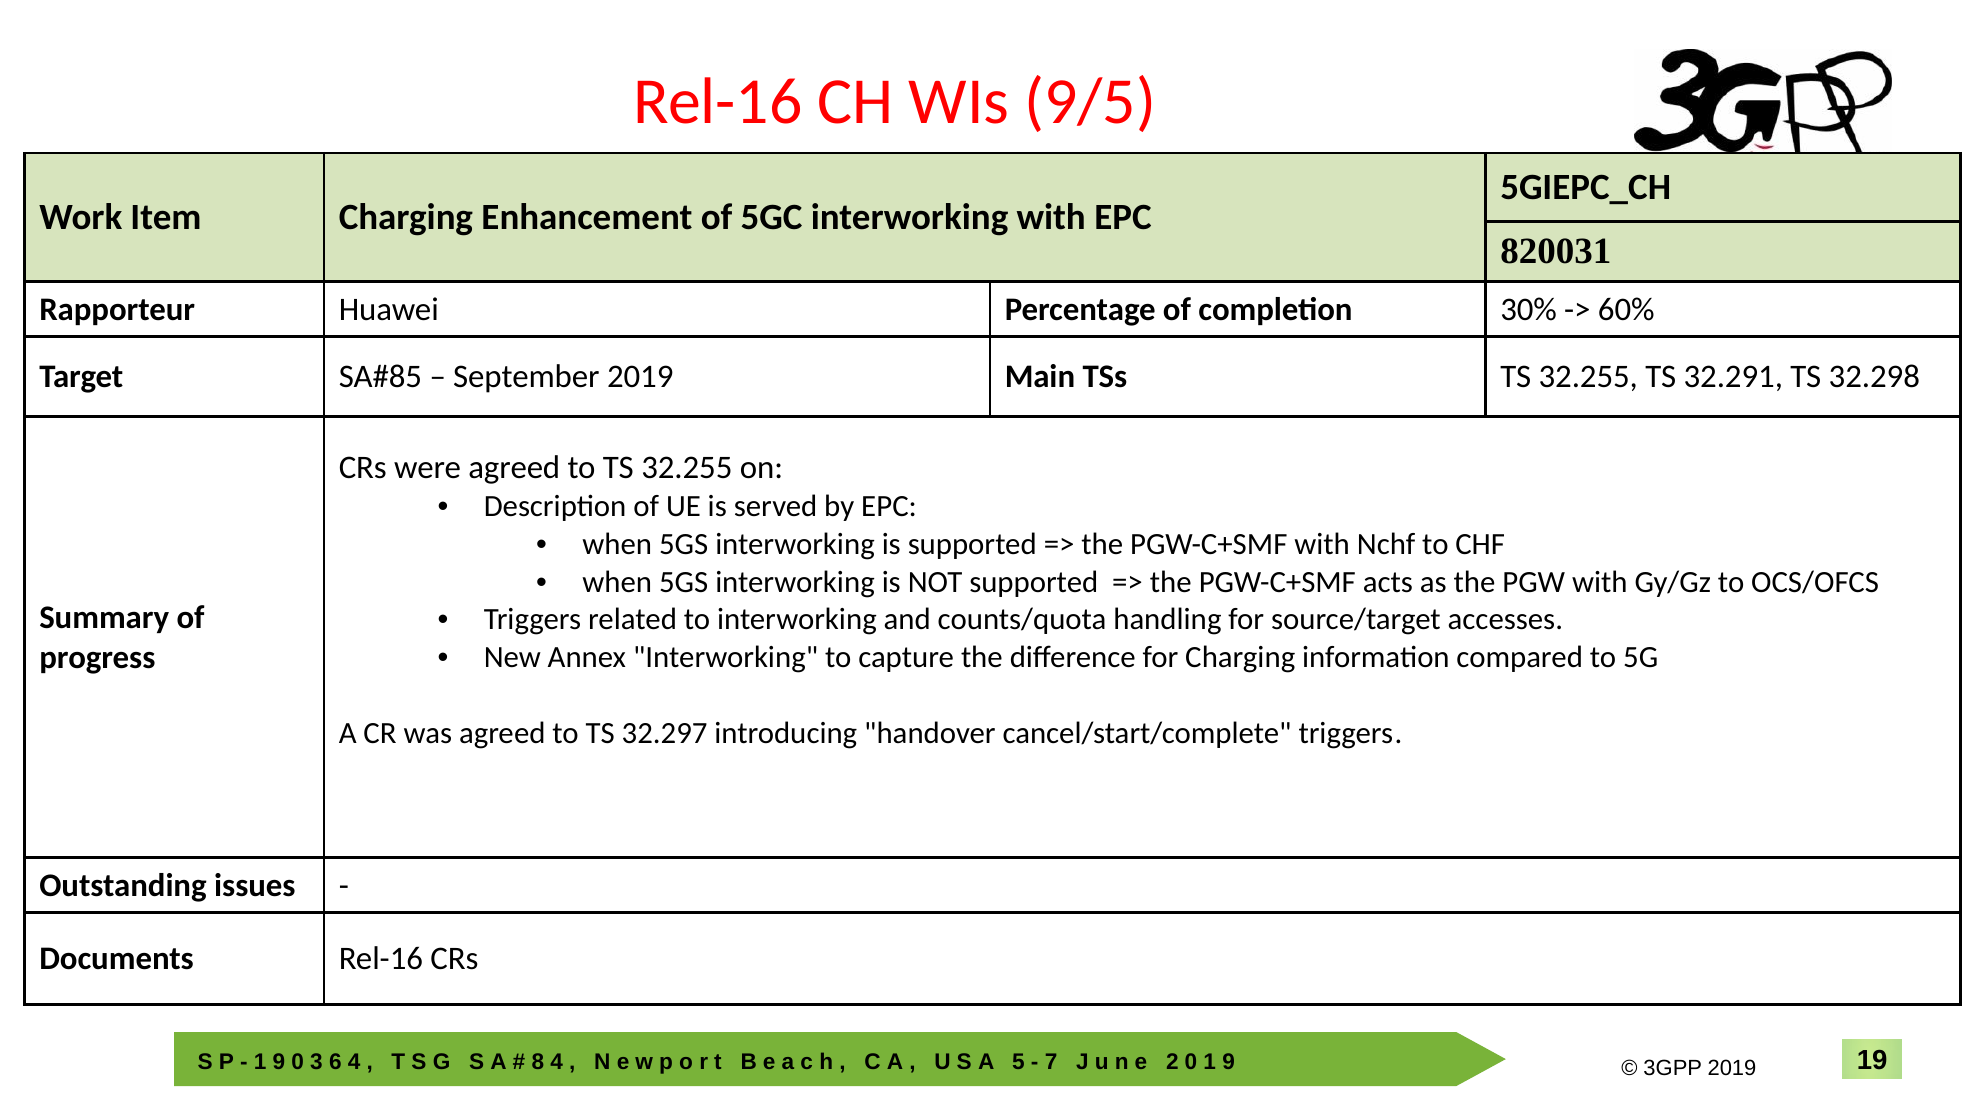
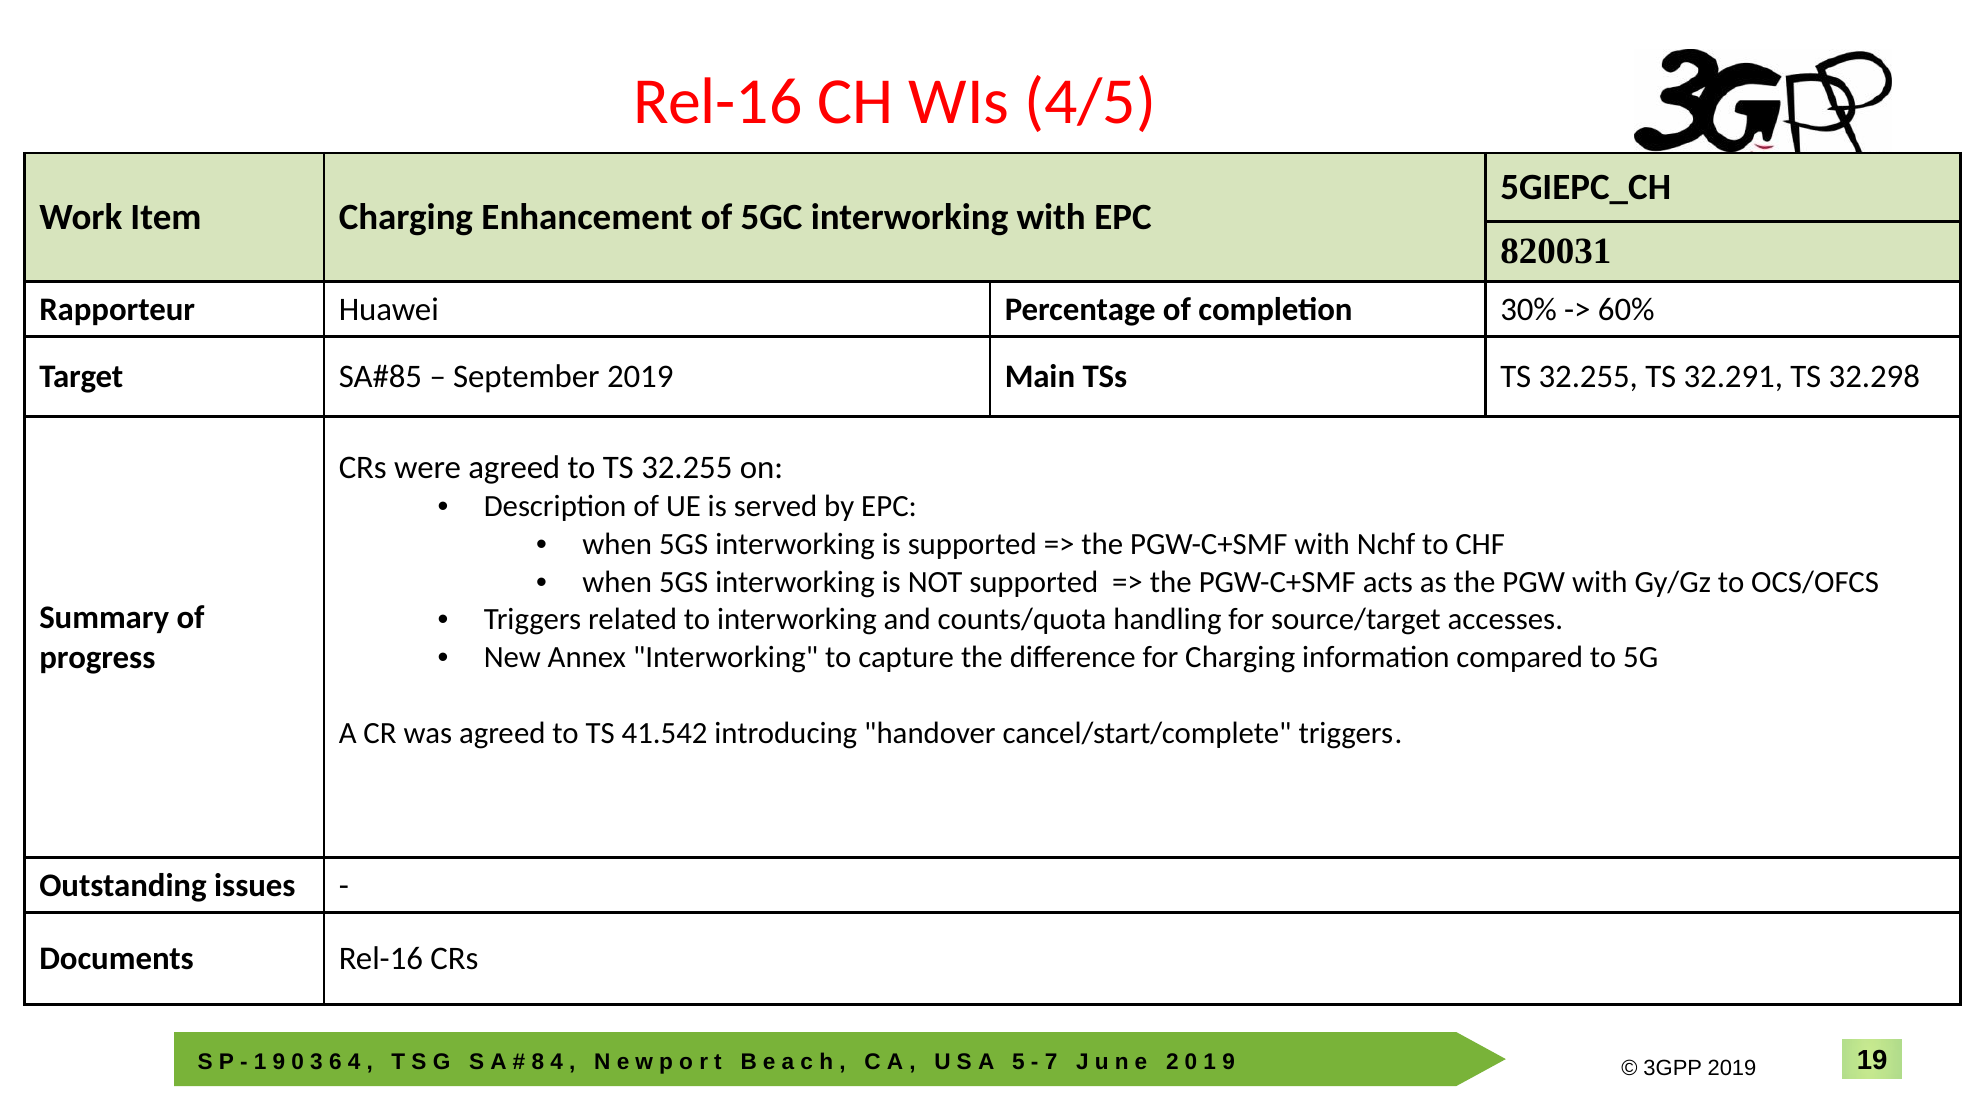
9/5: 9/5 -> 4/5 (1090, 102)
32.297: 32.297 -> 41.542 (665, 733)
